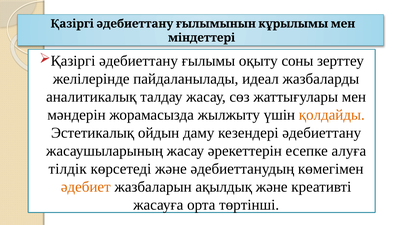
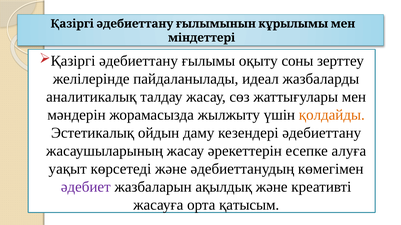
тілдік: тілдік -> уақыт (68, 169)
әдебиет colour: orange -> purple (86, 187)
төртінші: төртінші -> қатысым (249, 205)
